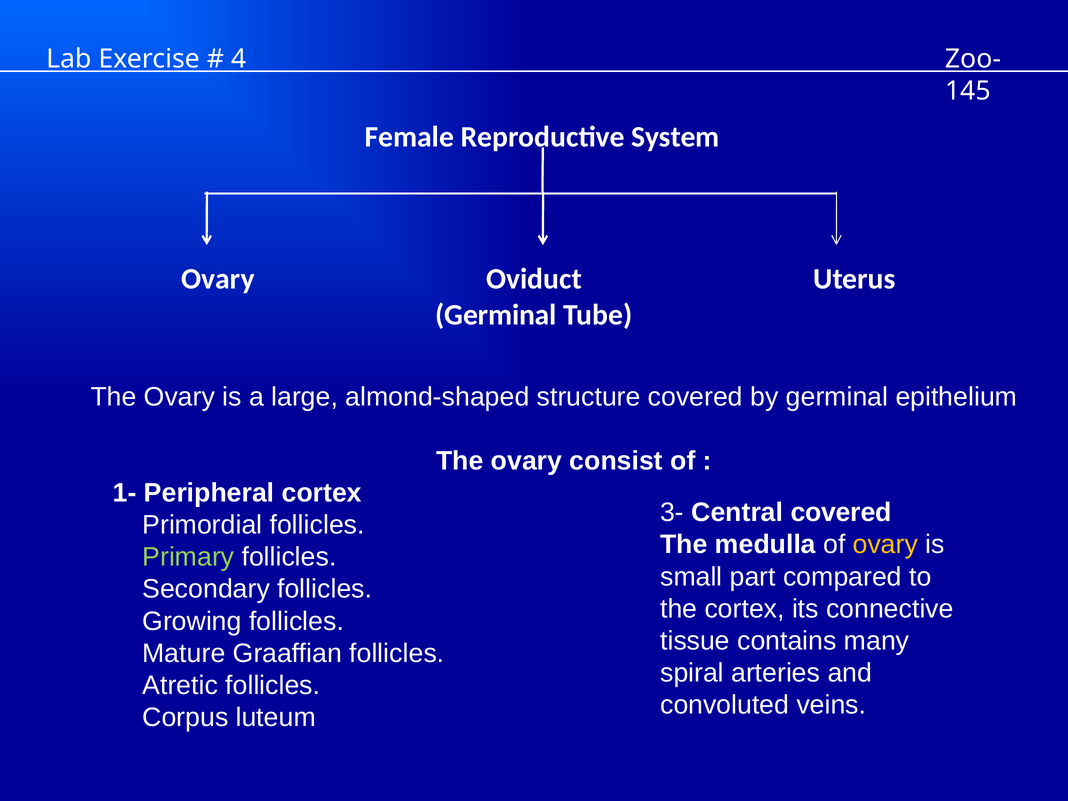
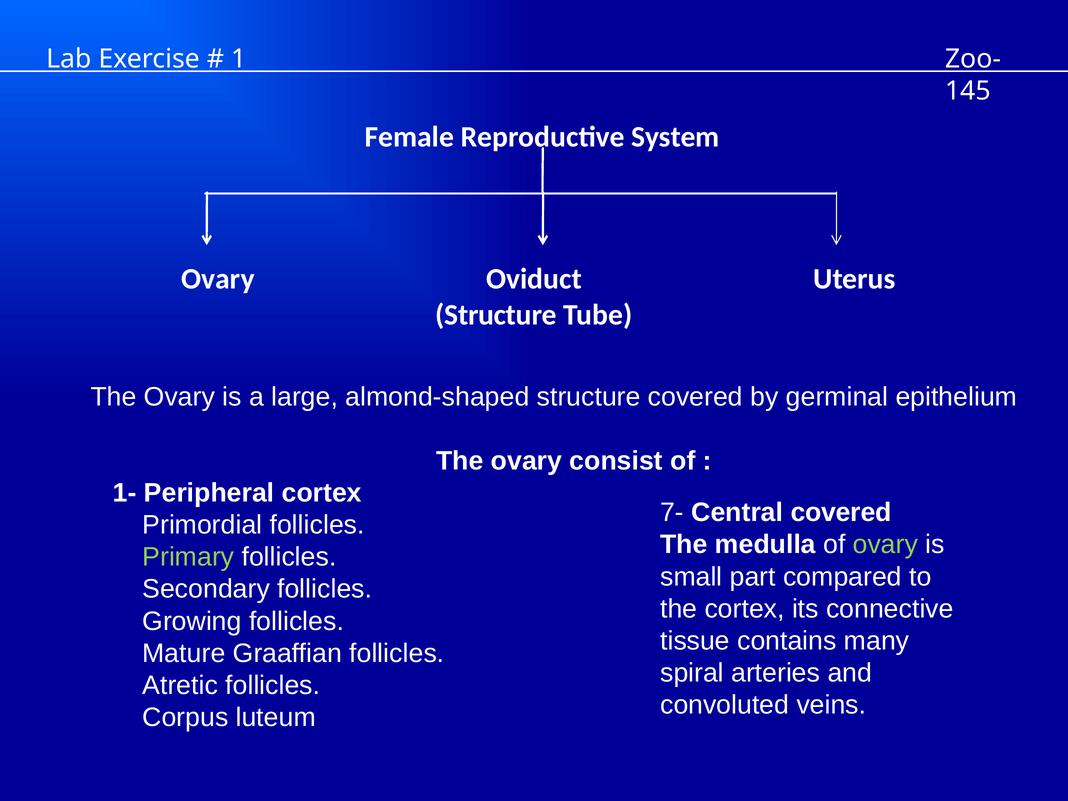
4: 4 -> 1 (239, 59)
Germinal: Germinal -> Structure (496, 315)
3-: 3- -> 7- (672, 513)
ovary colour: yellow -> light green (885, 545)
